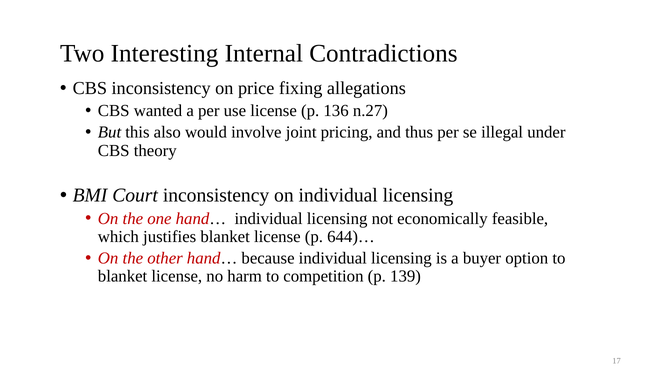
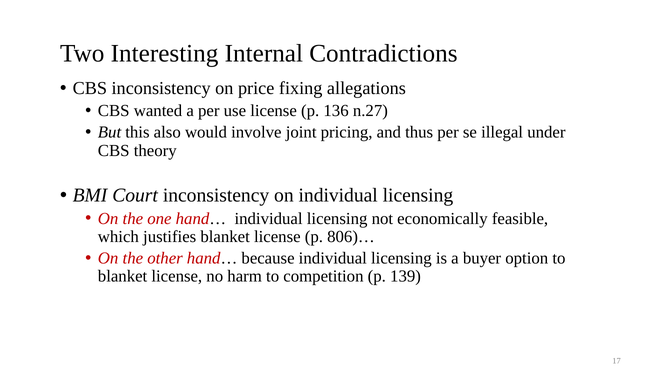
644)…: 644)… -> 806)… (351, 237)
